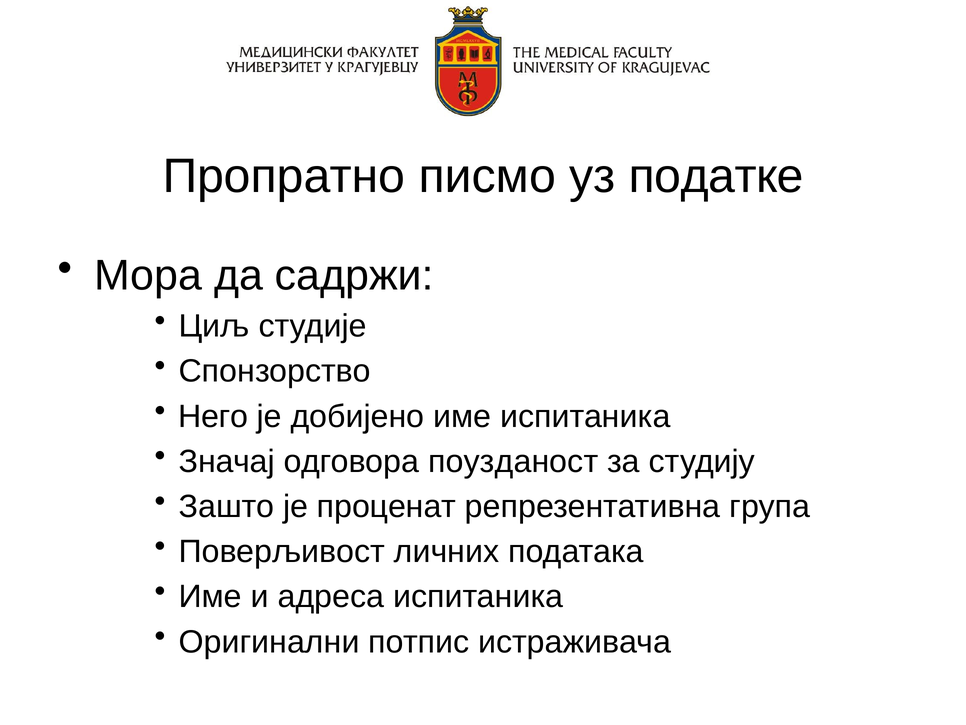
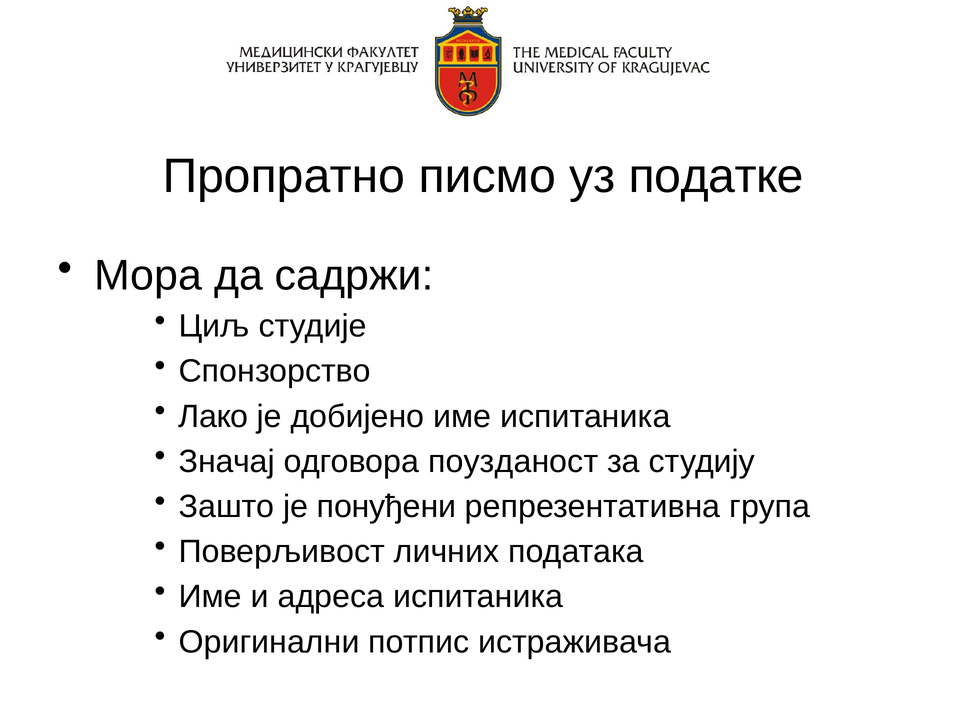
Него: Него -> Лако (213, 416)
проценат: проценат -> понуђени (387, 506)
